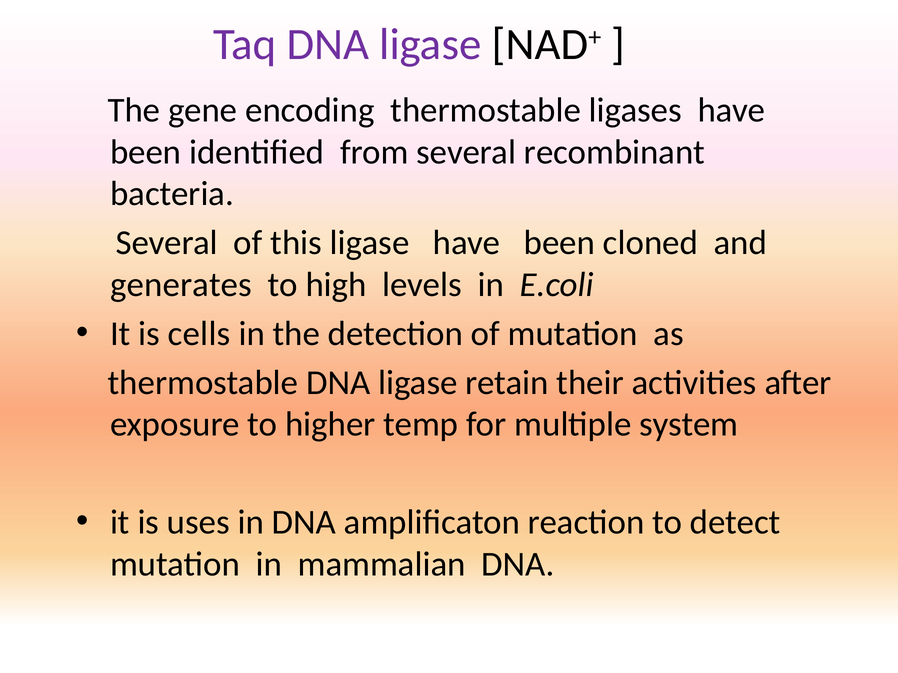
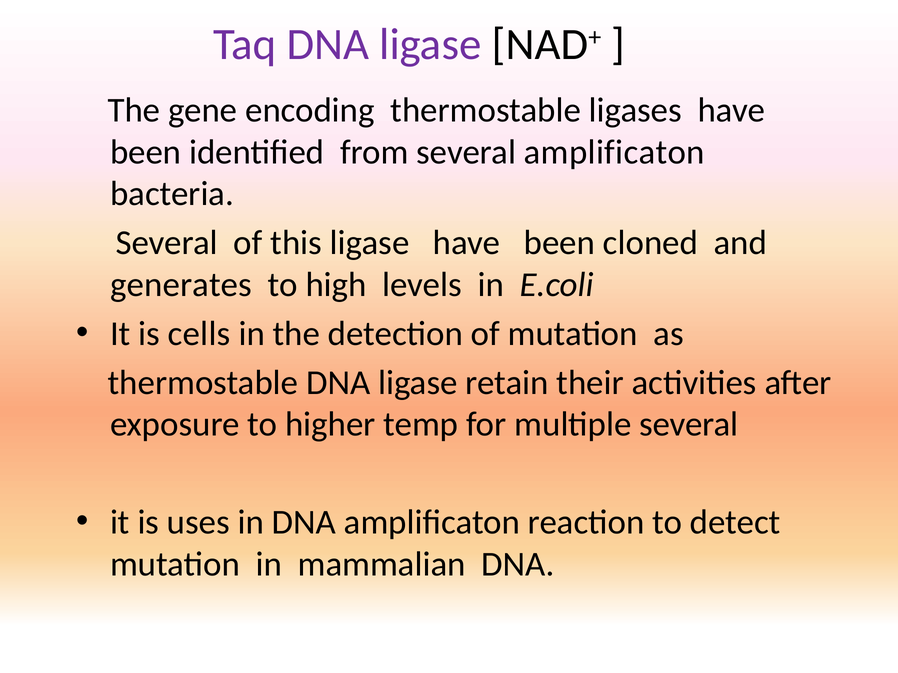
several recombinant: recombinant -> amplificaton (614, 152)
multiple system: system -> several (689, 425)
